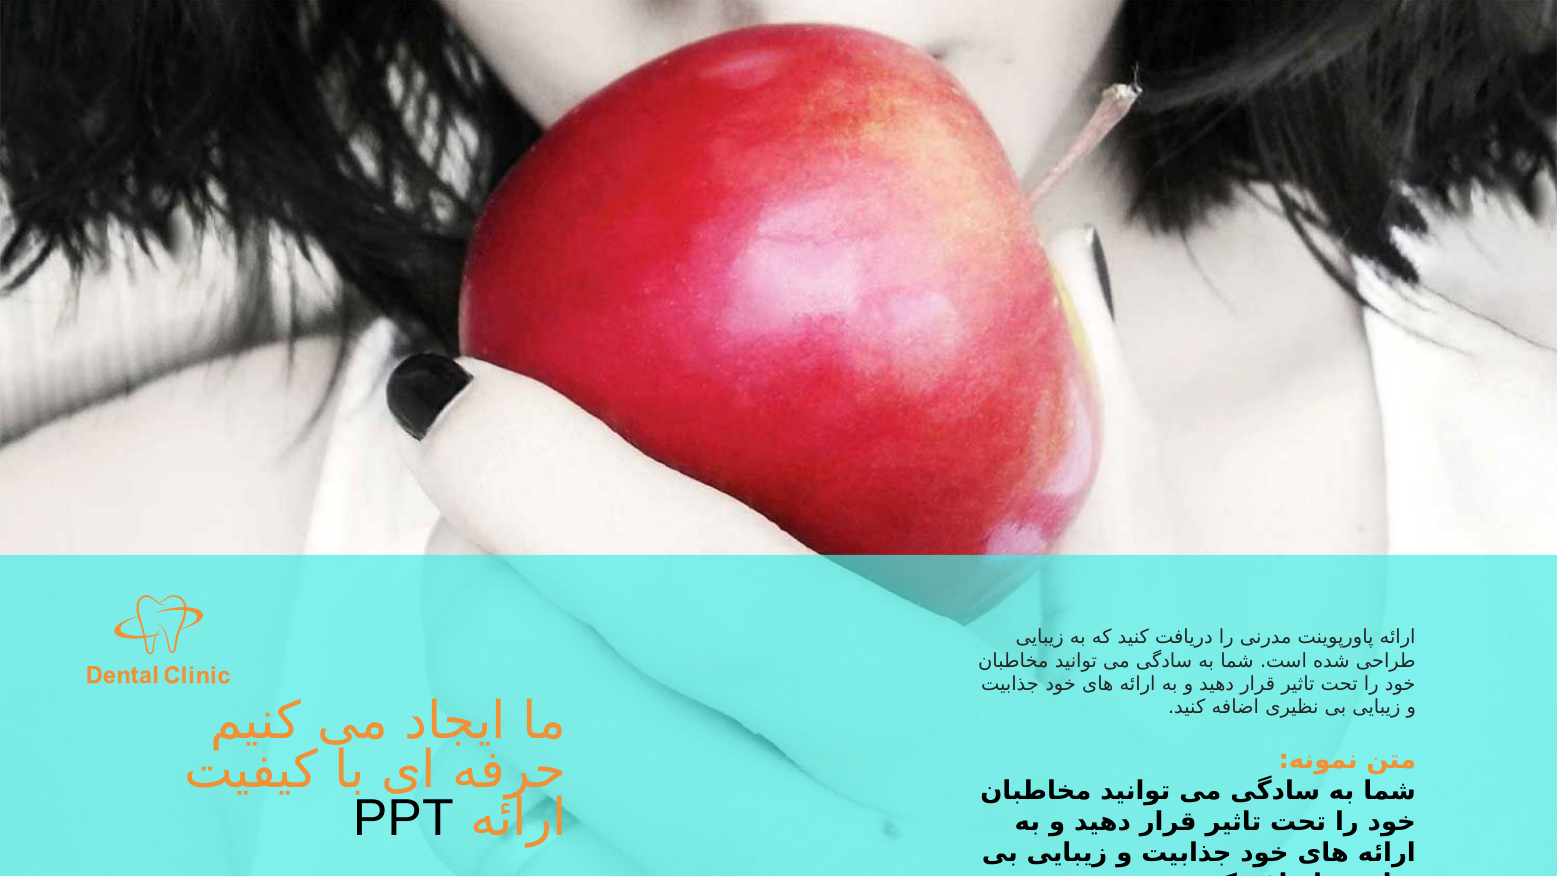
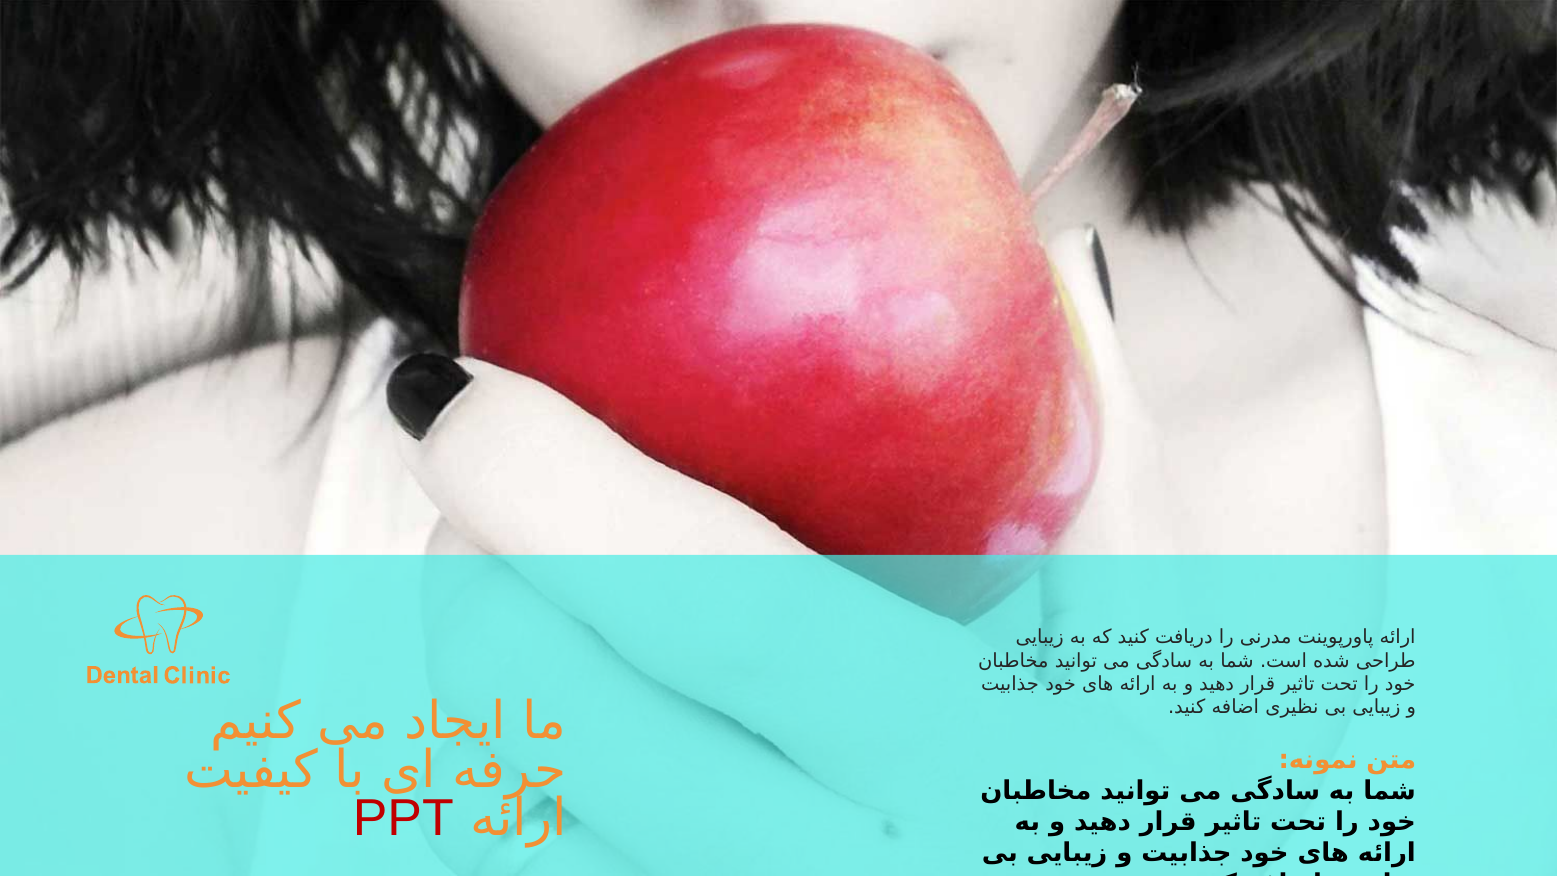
PPT colour: black -> red (403, 818)
